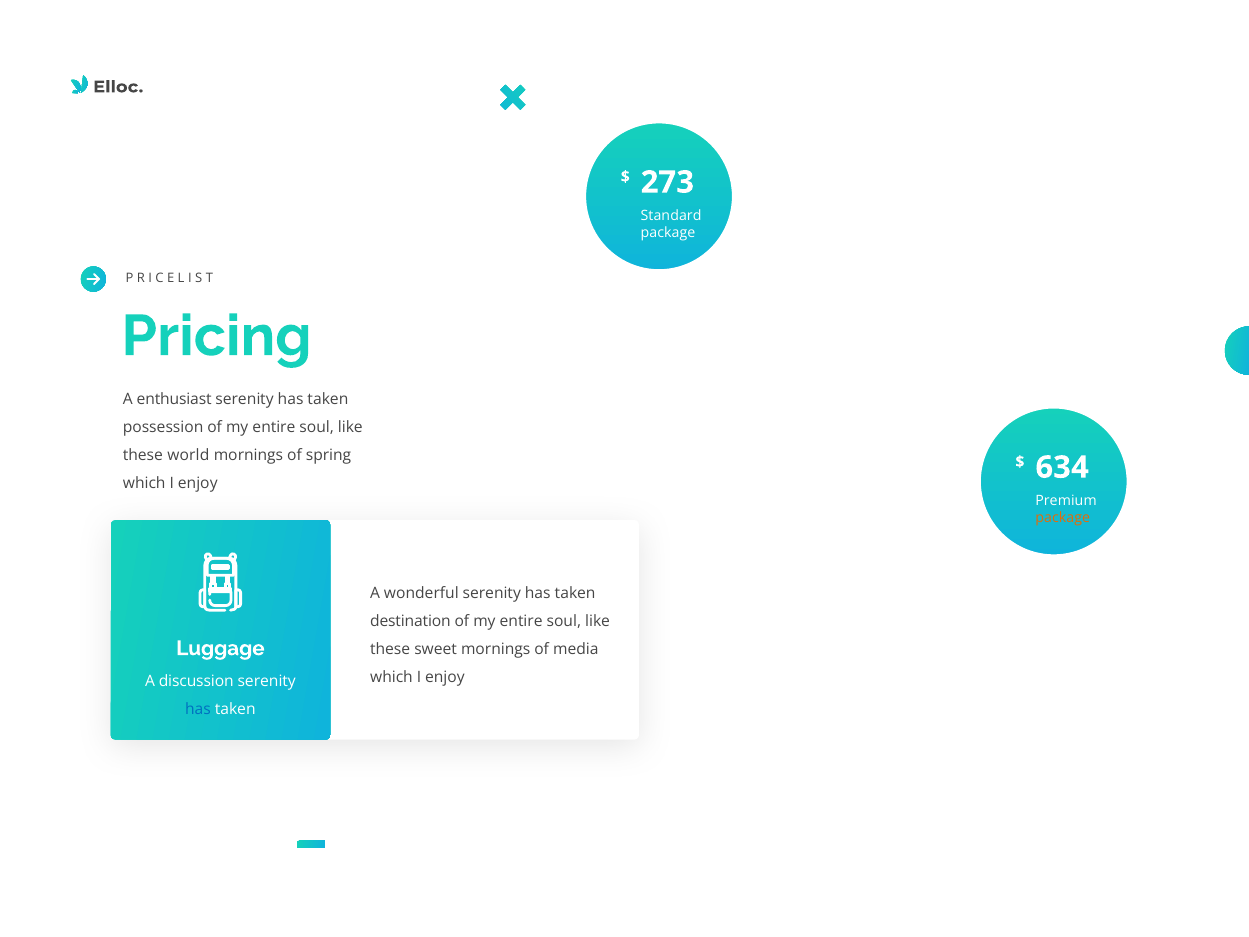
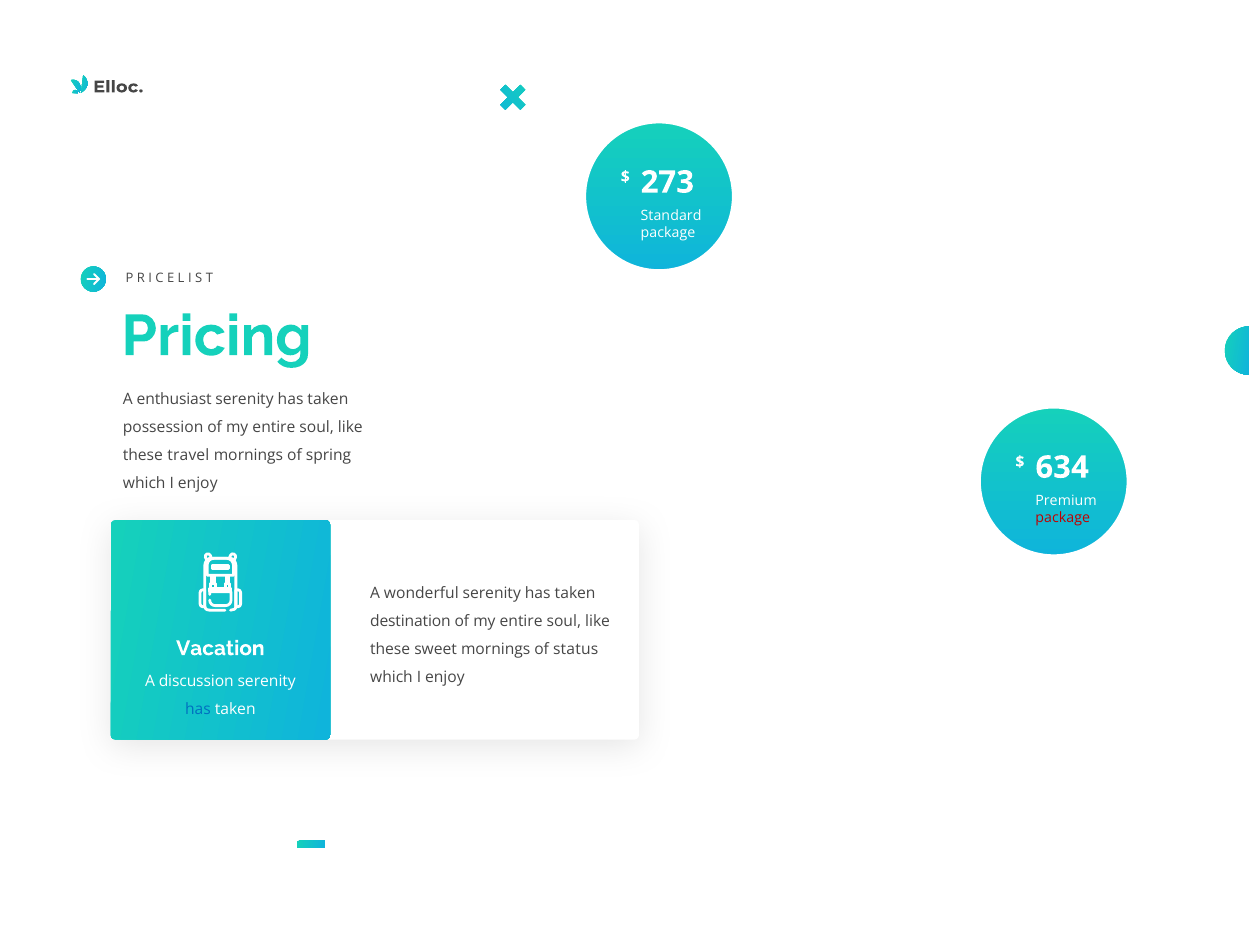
world: world -> travel (188, 455)
package colour: orange -> red (1063, 518)
Luggage: Luggage -> Vacation (220, 648)
media: media -> status (576, 649)
